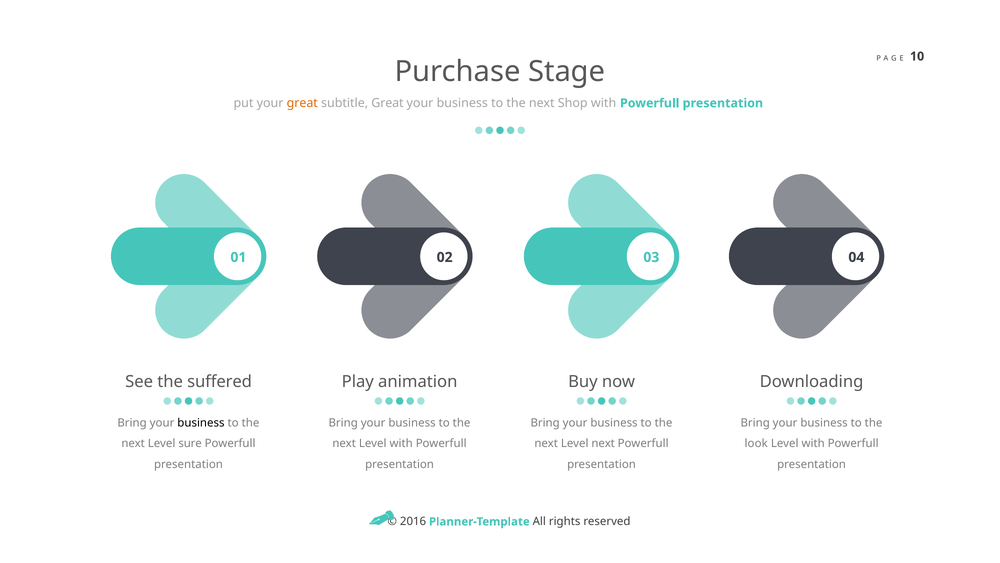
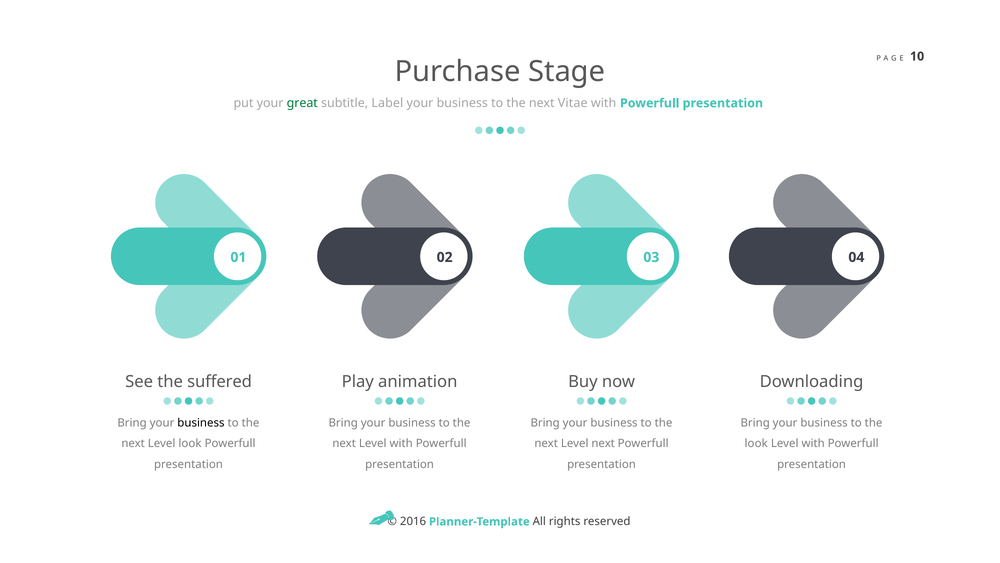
great colour: orange -> green (302, 103)
subtitle Great: Great -> Label (387, 103)
Shop: Shop -> Vitae (573, 103)
Level sure: sure -> look (190, 443)
